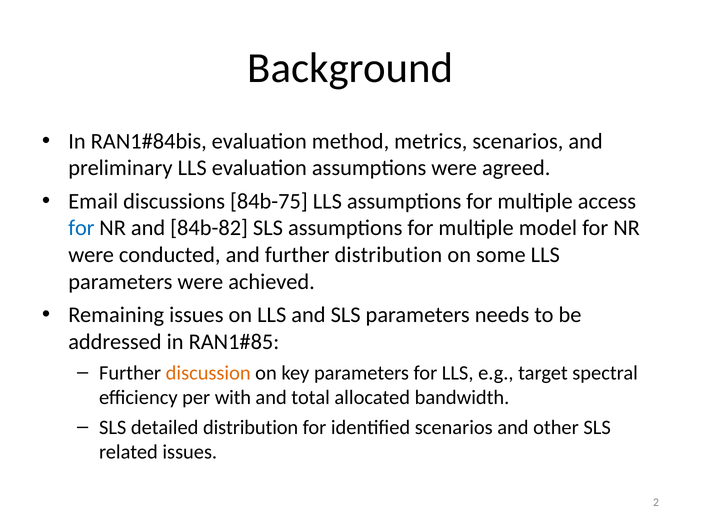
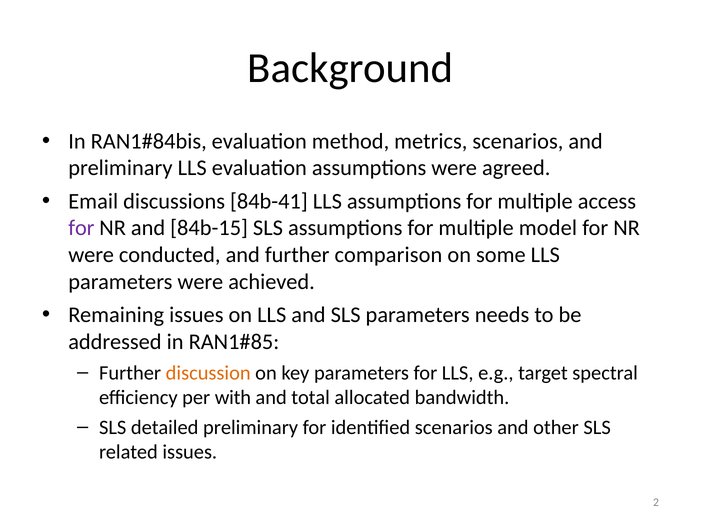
84b-75: 84b-75 -> 84b-41 (269, 201)
for colour: blue -> purple (81, 228)
84b-82: 84b-82 -> 84b-15 (209, 228)
further distribution: distribution -> comparison (388, 255)
detailed distribution: distribution -> preliminary (251, 427)
